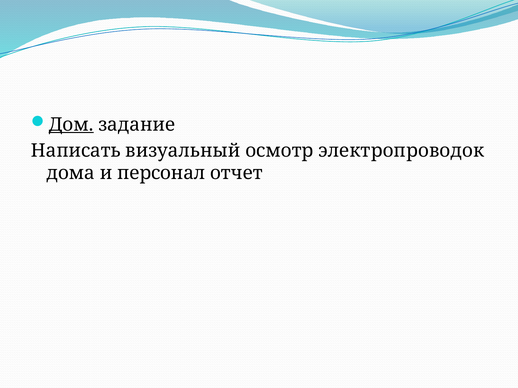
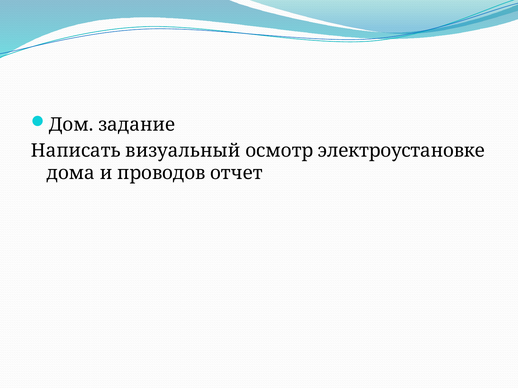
Дом underline: present -> none (71, 125)
электропроводок: электропроводок -> электроустановке (401, 151)
персонал: персонал -> проводов (161, 173)
